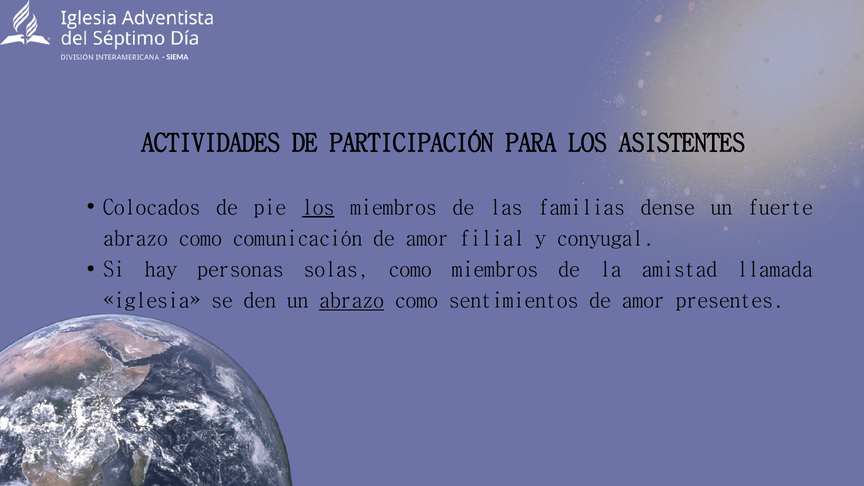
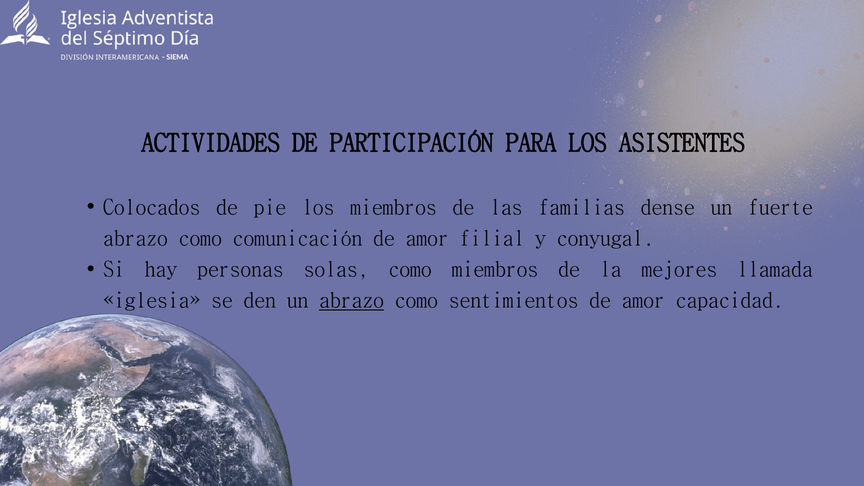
los underline: present -> none (318, 207)
amistad: amistad -> mejores (679, 270)
presentes: presentes -> capacidad (730, 301)
